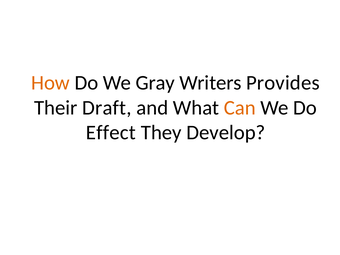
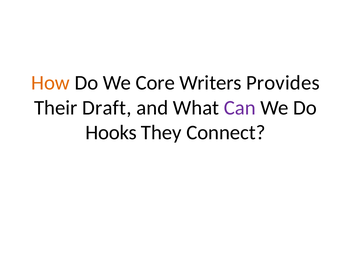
Gray: Gray -> Core (155, 83)
Can colour: orange -> purple (240, 108)
Effect: Effect -> Hooks (111, 133)
Develop: Develop -> Connect (226, 133)
